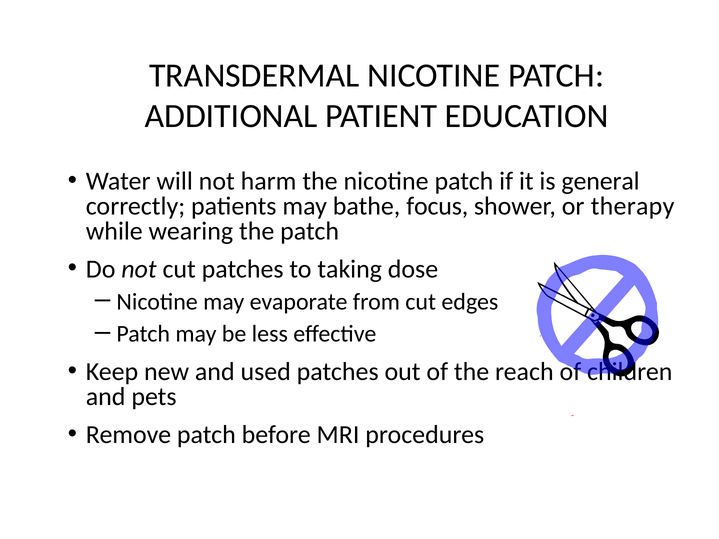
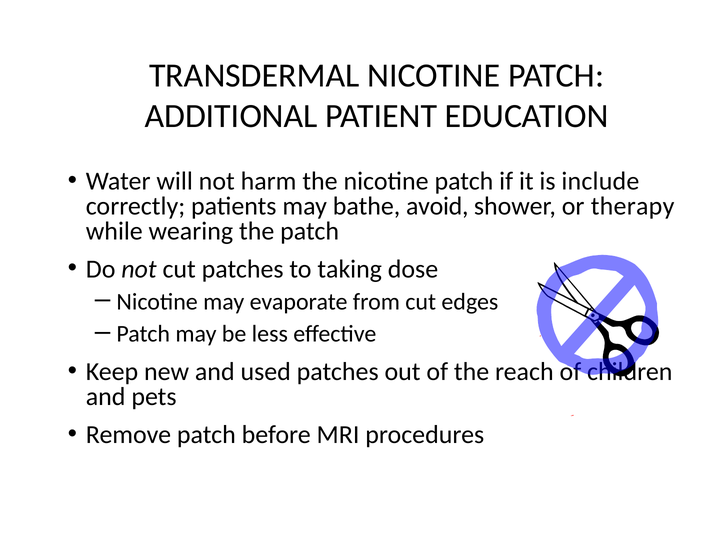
general: general -> include (600, 181)
focus: focus -> avoid (437, 206)
